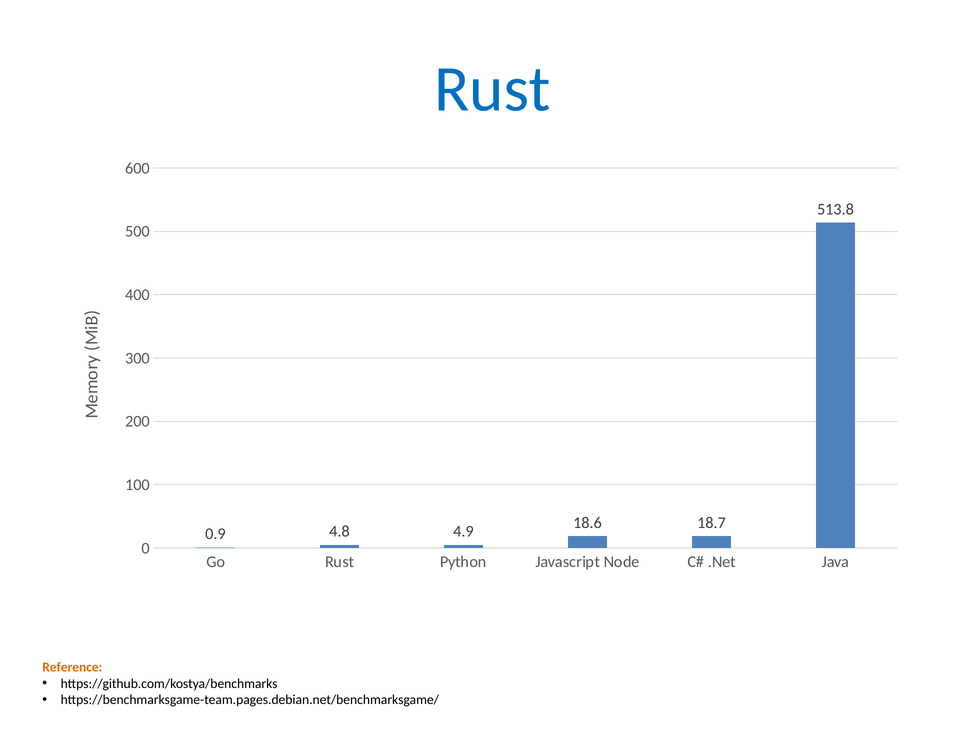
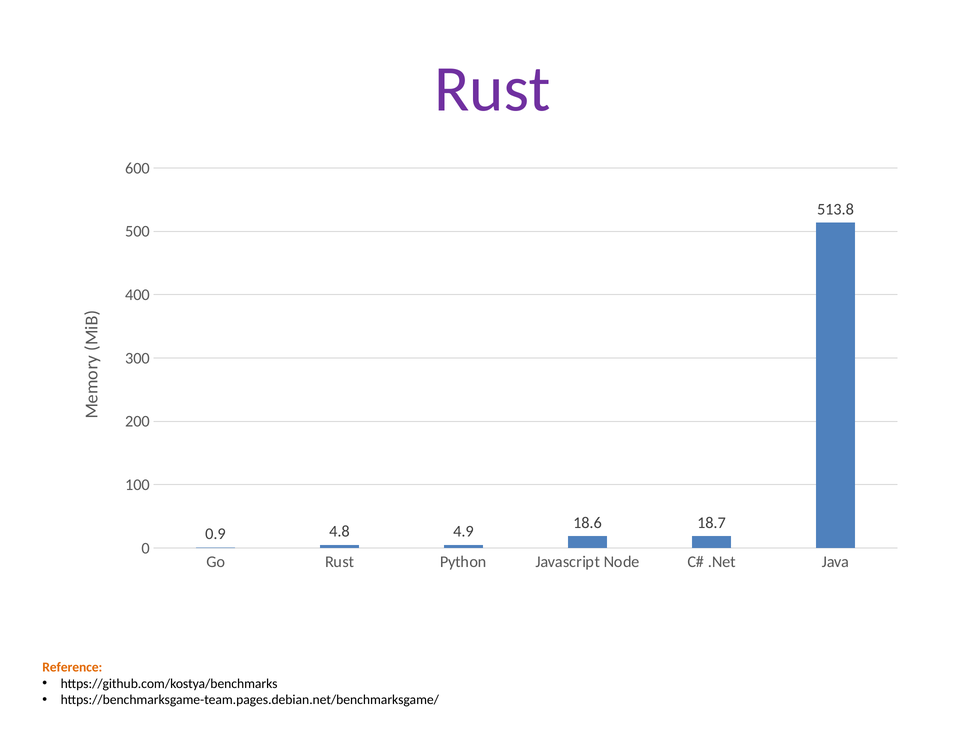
Rust colour: blue -> purple (493, 89)
